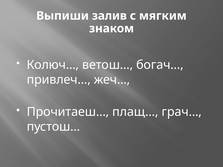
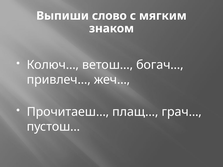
залив: залив -> слово (109, 16)
